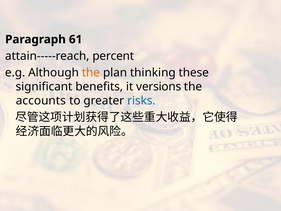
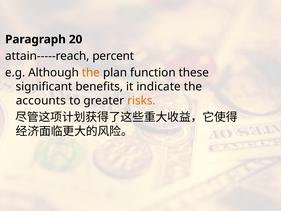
61: 61 -> 20 (76, 39)
thinking: thinking -> function (153, 72)
versions: versions -> indicate (159, 87)
risks colour: blue -> orange (141, 101)
